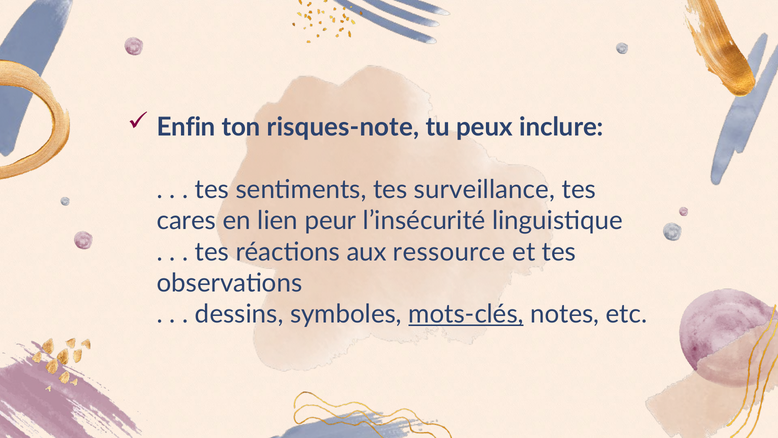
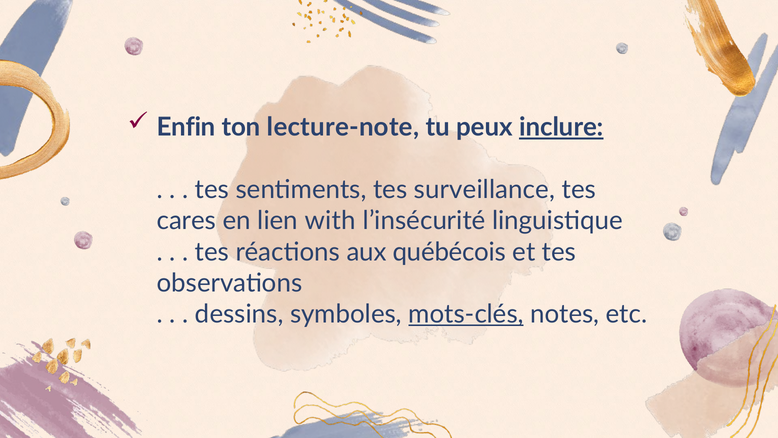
risques-note: risques-note -> lecture-note (343, 127)
inclure underline: none -> present (561, 127)
peur: peur -> with (330, 221)
ressource: ressource -> québécois (449, 252)
